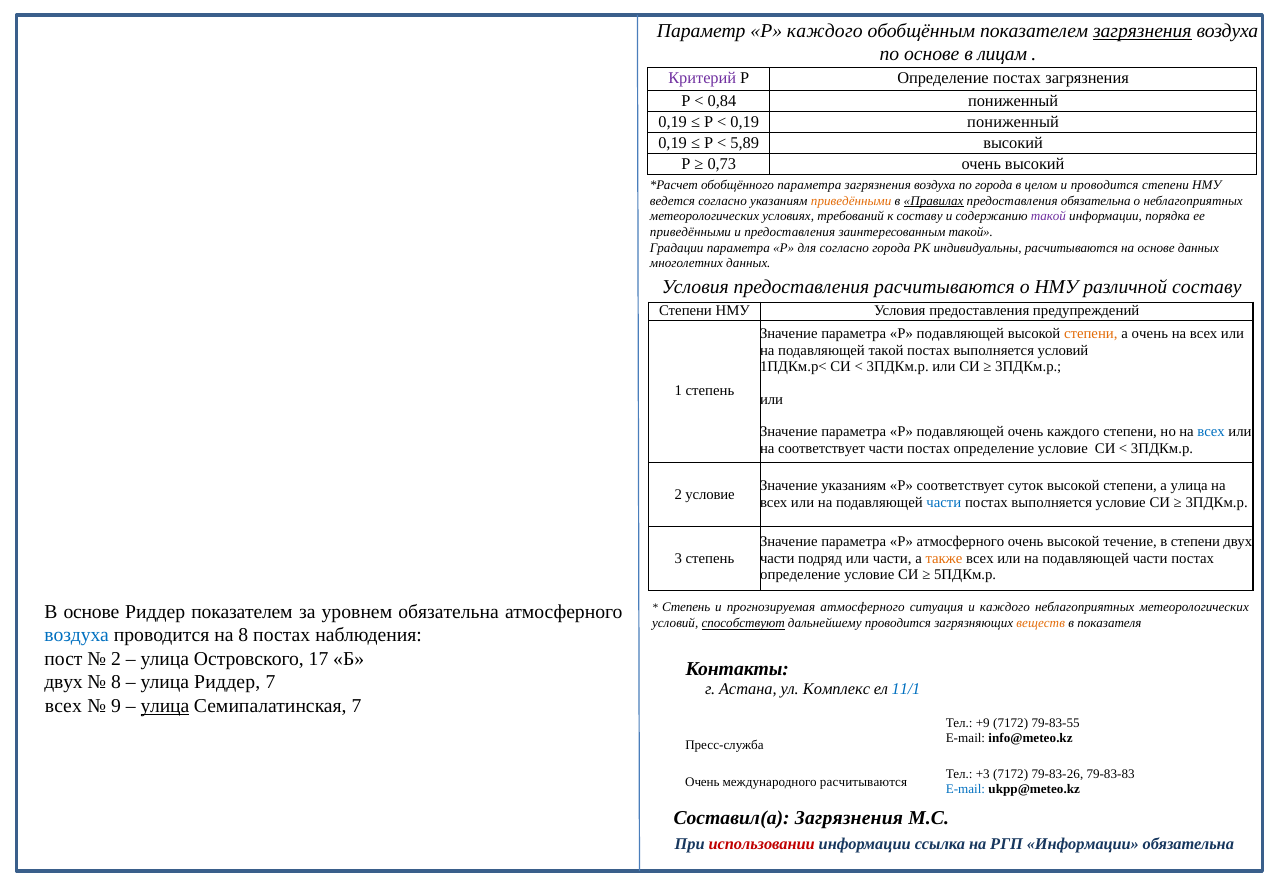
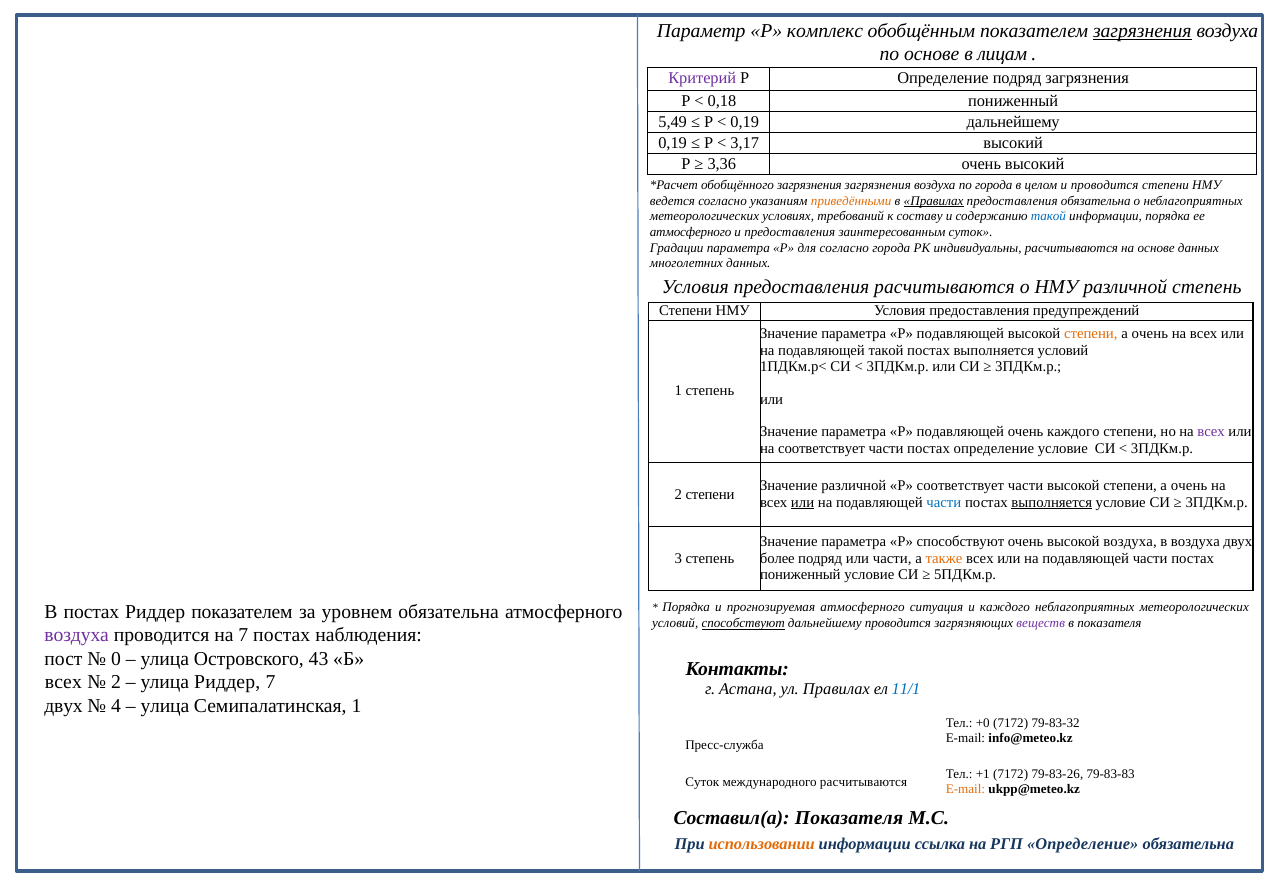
Р каждого: каждого -> комплекс (825, 31)
Определение постах: постах -> подряд (1017, 78)
0,84: 0,84 -> 0,18 (722, 101)
0,19: 0,19 -> 5,49 (673, 122)
0,19 пониженный: пониженный -> дальнейшему (1013, 122)
5,89: 5,89 -> 3,17 (745, 143)
0,73: 0,73 -> 3,36 (722, 164)
обобщённого параметра: параметра -> загрязнения (809, 185)
такой colour: purple -> blue (1048, 216)
приведёнными: приведёнными -> атмосферного (691, 232)
заинтересованным такой: такой -> суток (971, 232)
различной составу: составу -> степень (1207, 287)
всех colour: blue -> purple (1211, 432)
Значение указаниям: указаниям -> различной (854, 486)
Р соответствует суток: суток -> части (1026, 486)
улица: улица -> очень (1189, 486)
2 условие: условие -> степени (710, 494)
или underline: none -> present (803, 502)
выполняется underline: none -> present (1052, 502)
Р атмосферного: атмосферного -> способствуют (960, 541)
высокой течение: течение -> воздуха (1130, 541)
в степени: степени -> воздуха (1195, 541)
части: части -> более (777, 558)
определение: определение -> пониженный (800, 574)
В основе: основе -> постах (91, 611)
Степень: Степень -> Порядка (686, 607)
веществ colour: orange -> purple (1041, 623)
воздуха colour: blue -> purple (77, 635)
на 8: 8 -> 7 (243, 635)
2: 2 -> 0 (116, 658)
17: 17 -> 43 (319, 658)
двух: двух -> всех (63, 682)
8: 8 -> 2 (116, 682)
ул Комплекс: Комплекс -> Правилах (836, 688)
всех: всех -> двух (64, 706)
9: 9 -> 4 (116, 706)
улица underline: present -> none (165, 706)
Семипалатинская 7: 7 -> 1 (356, 706)
+9: +9 -> +0 (983, 723)
79-83-55: 79-83-55 -> 79-83-32 (1056, 723)
+3: +3 -> +1 (983, 774)
Очень: Очень -> Суток (702, 781)
E-mail colour: blue -> orange (965, 789)
Составил(а Загрязнения: Загрязнения -> Показателя (849, 818)
использовании colour: red -> orange (762, 843)
РГП Информации: Информации -> Определение (1083, 843)
